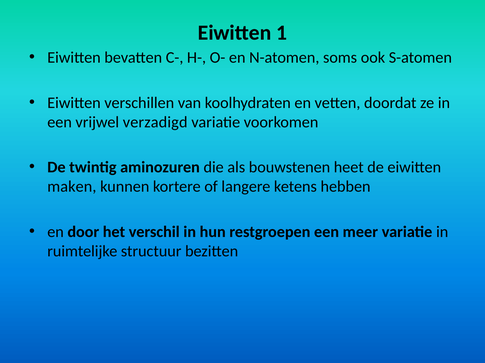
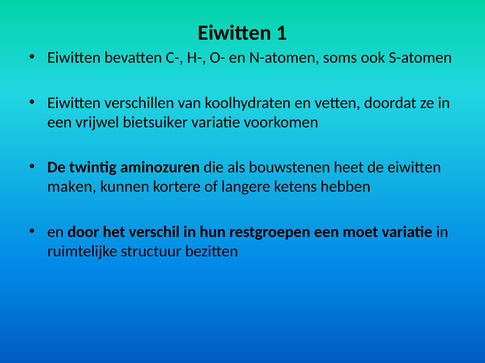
verzadigd: verzadigd -> bietsuiker (155, 122)
meer: meer -> moet (360, 232)
